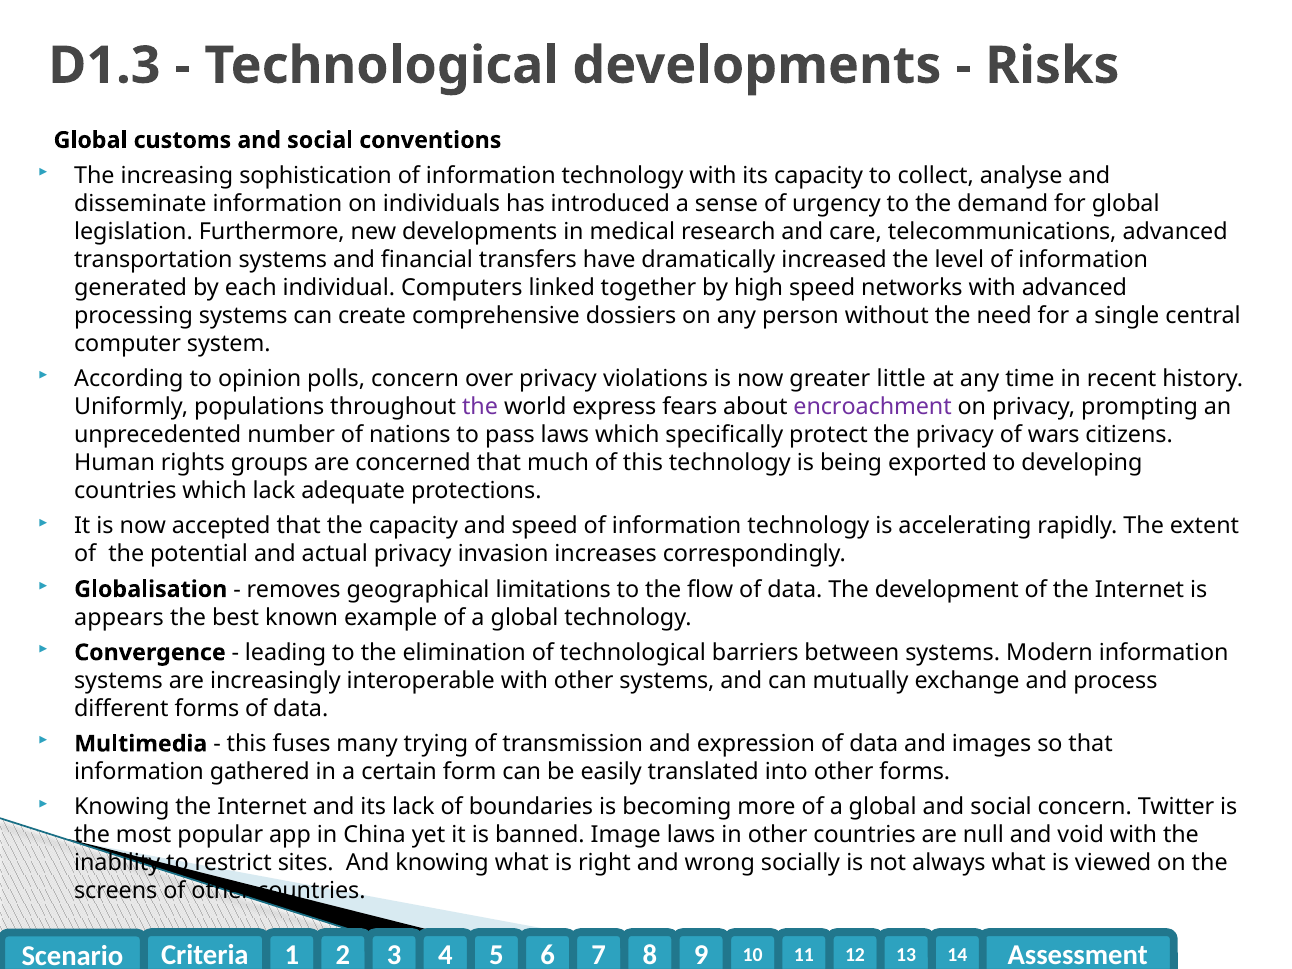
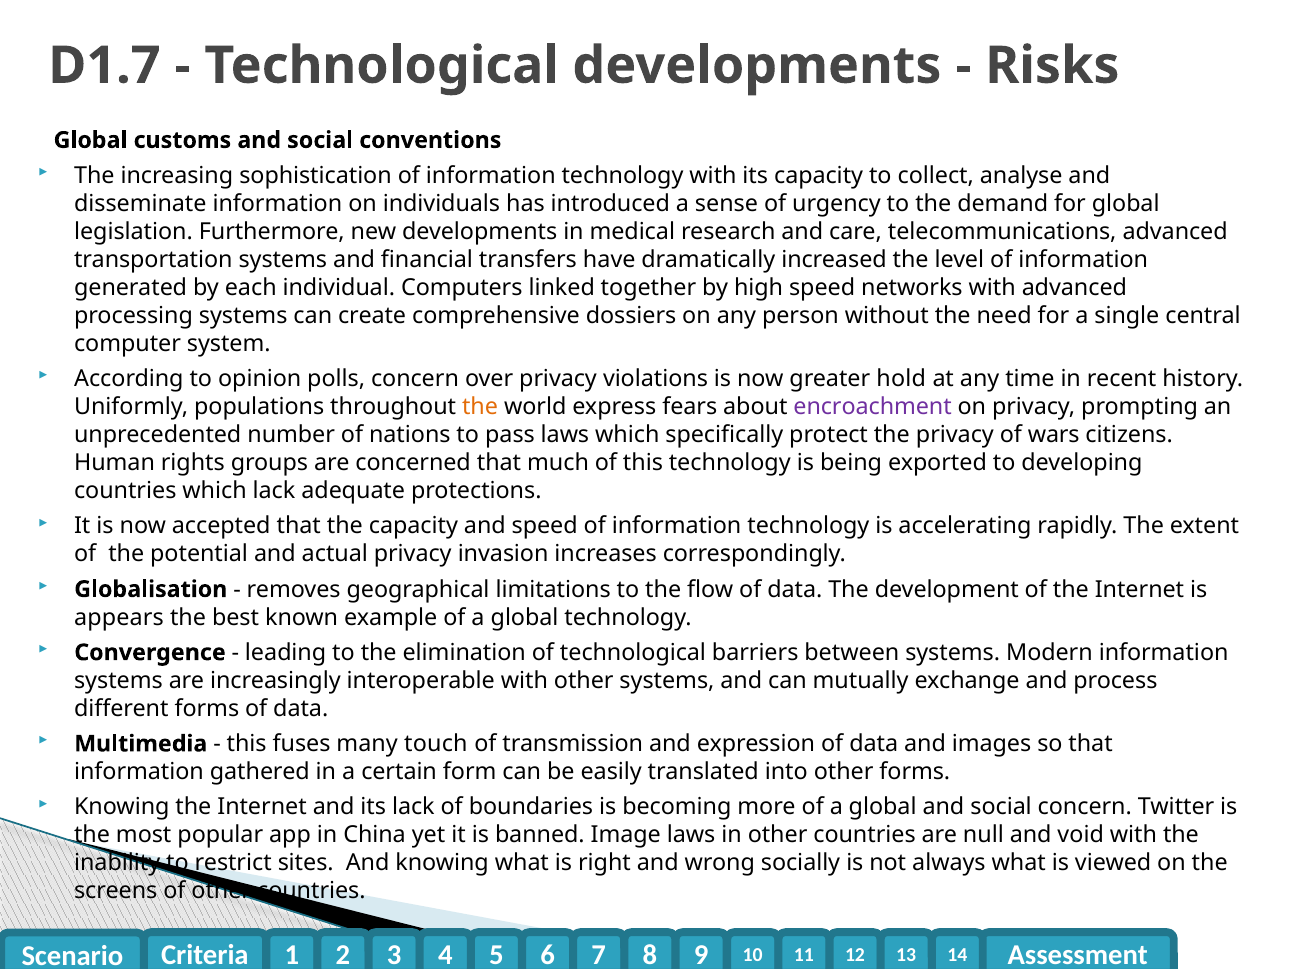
D1.3: D1.3 -> D1.7 (104, 66)
little: little -> hold (901, 379)
the colour: purple -> orange (480, 407)
trying: trying -> touch (436, 744)
